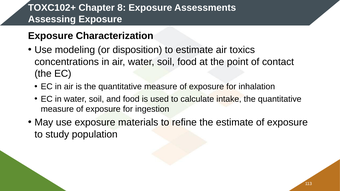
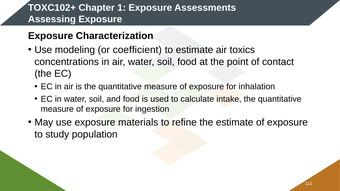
8: 8 -> 1 (122, 8)
disposition: disposition -> coefficient (137, 50)
